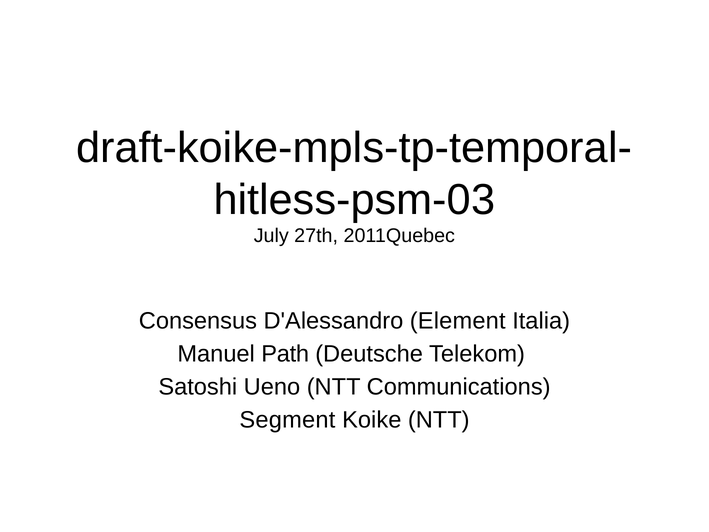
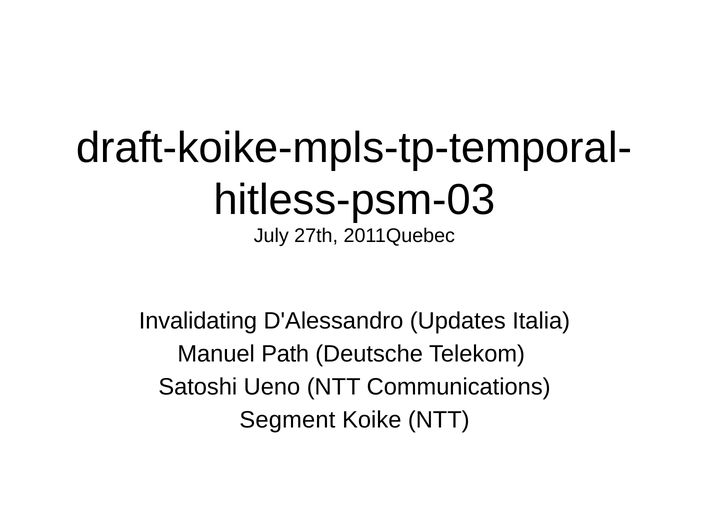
Consensus: Consensus -> Invalidating (198, 321)
Element: Element -> Updates (458, 321)
